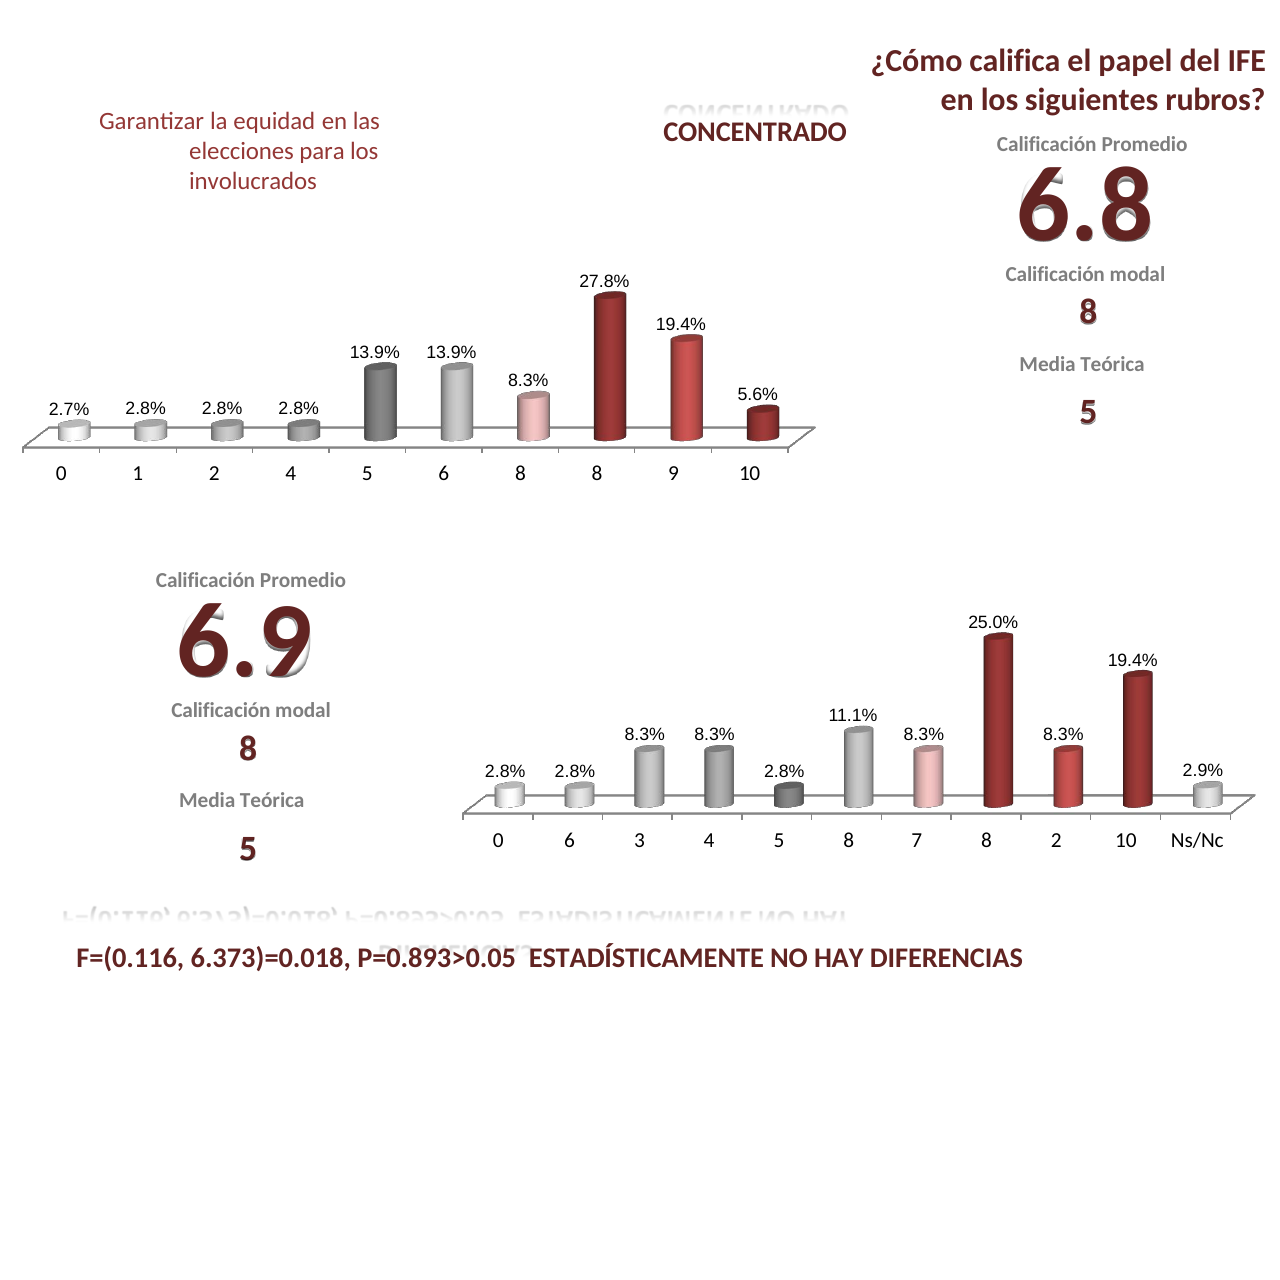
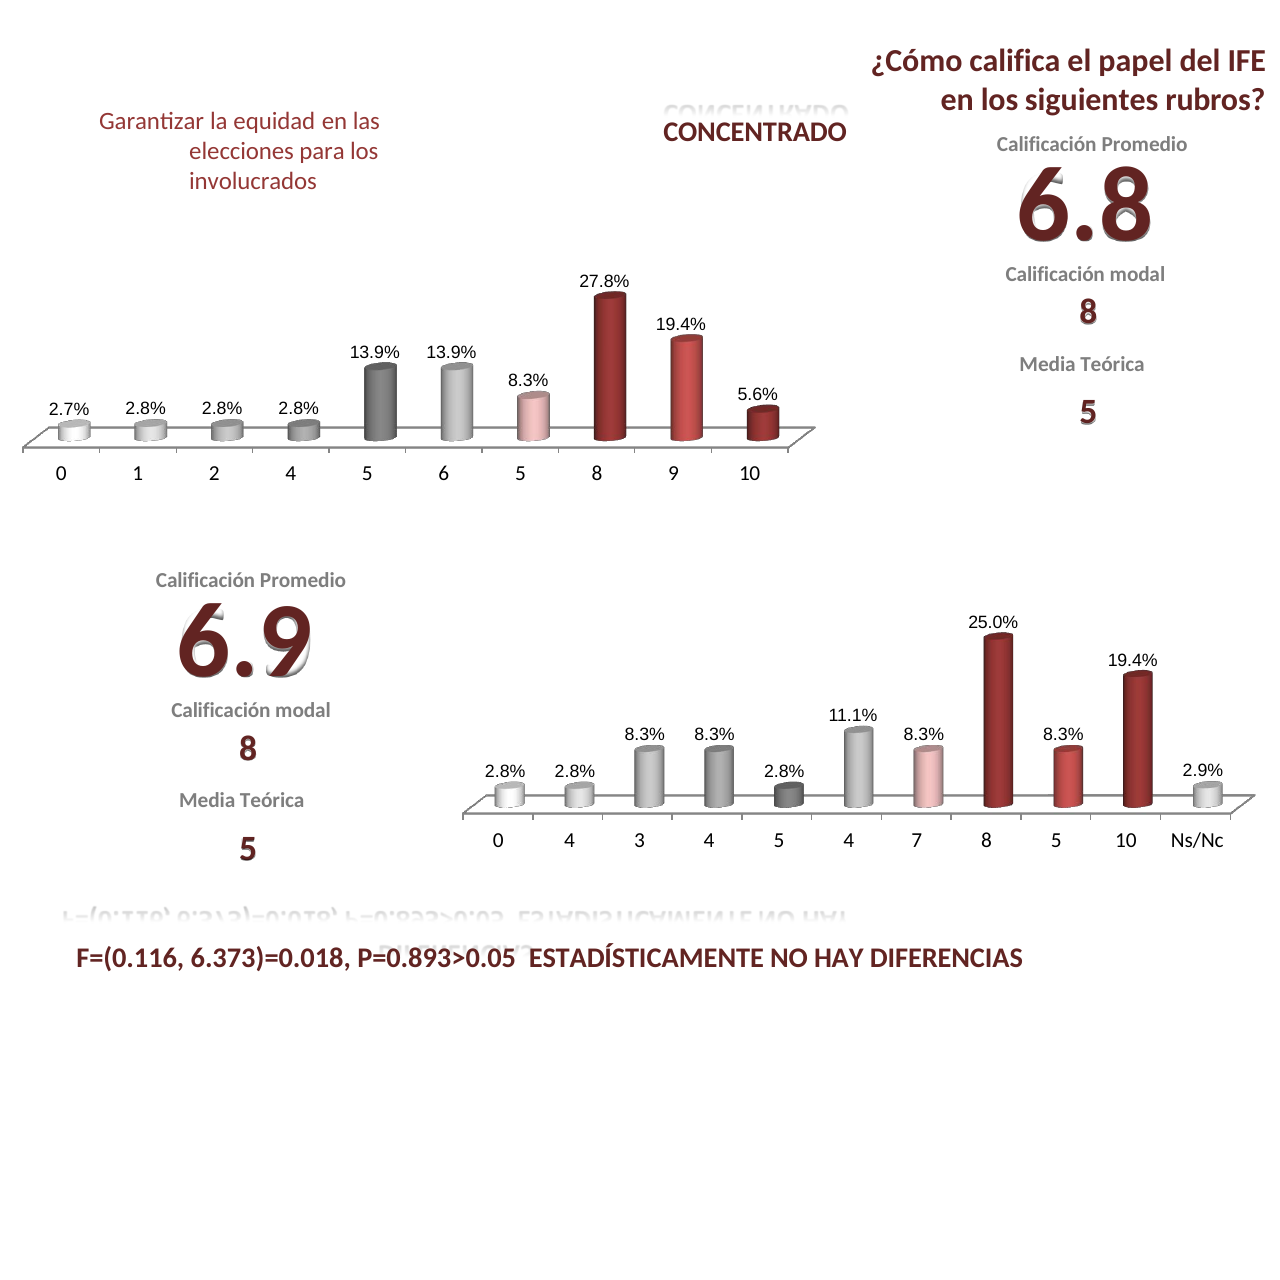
6 8: 8 -> 5 (520, 474)
0 6: 6 -> 4 (570, 840)
5 8: 8 -> 4 (849, 840)
8 2: 2 -> 5 (1056, 840)
